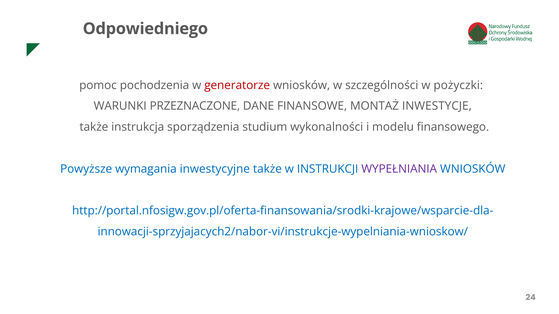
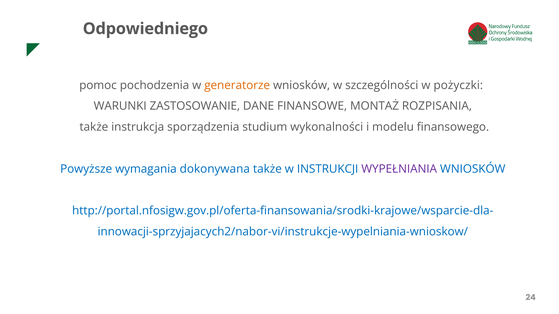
generatorze colour: red -> orange (237, 85)
PRZEZNACZONE: PRZEZNACZONE -> ZASTOSOWANIE (195, 106)
INWESTYCJE: INWESTYCJE -> ROZPISANIA (437, 106)
inwestycyjne: inwestycyjne -> dokonywana (215, 169)
